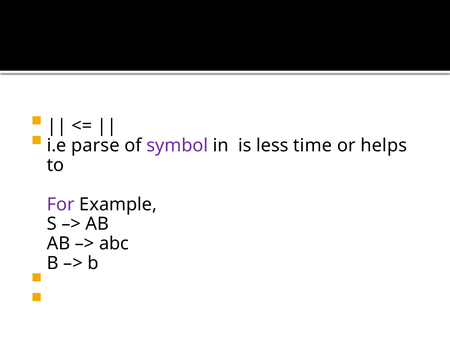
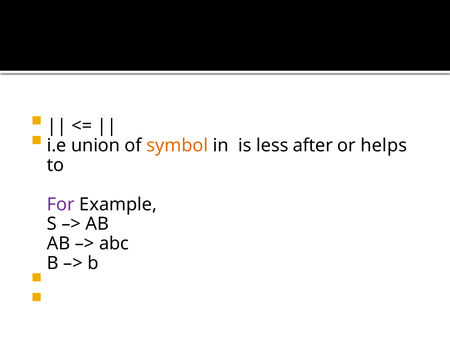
parse: parse -> union (96, 145)
symbol colour: purple -> orange (177, 145)
time: time -> after (313, 145)
